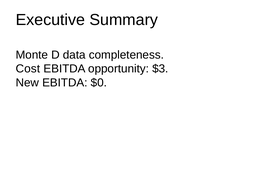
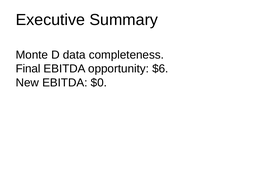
Cost: Cost -> Final (28, 69)
$3: $3 -> $6 (160, 69)
